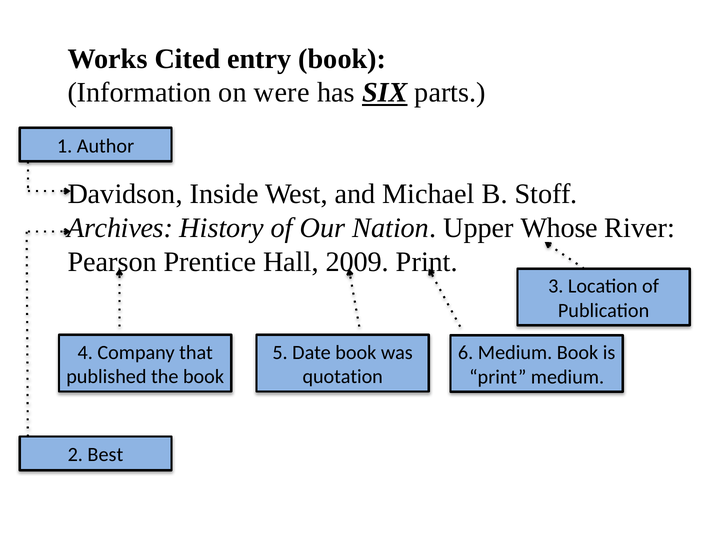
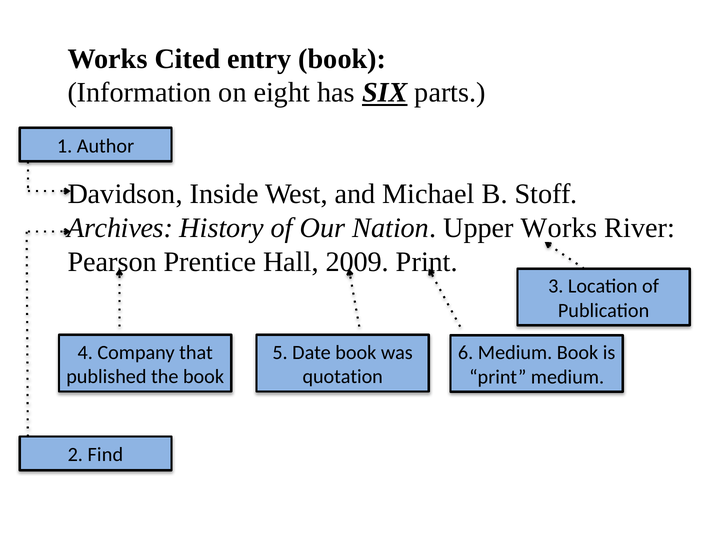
were: were -> eight (282, 93)
Upper Whose: Whose -> Works (559, 228)
Best: Best -> Find (105, 455)
